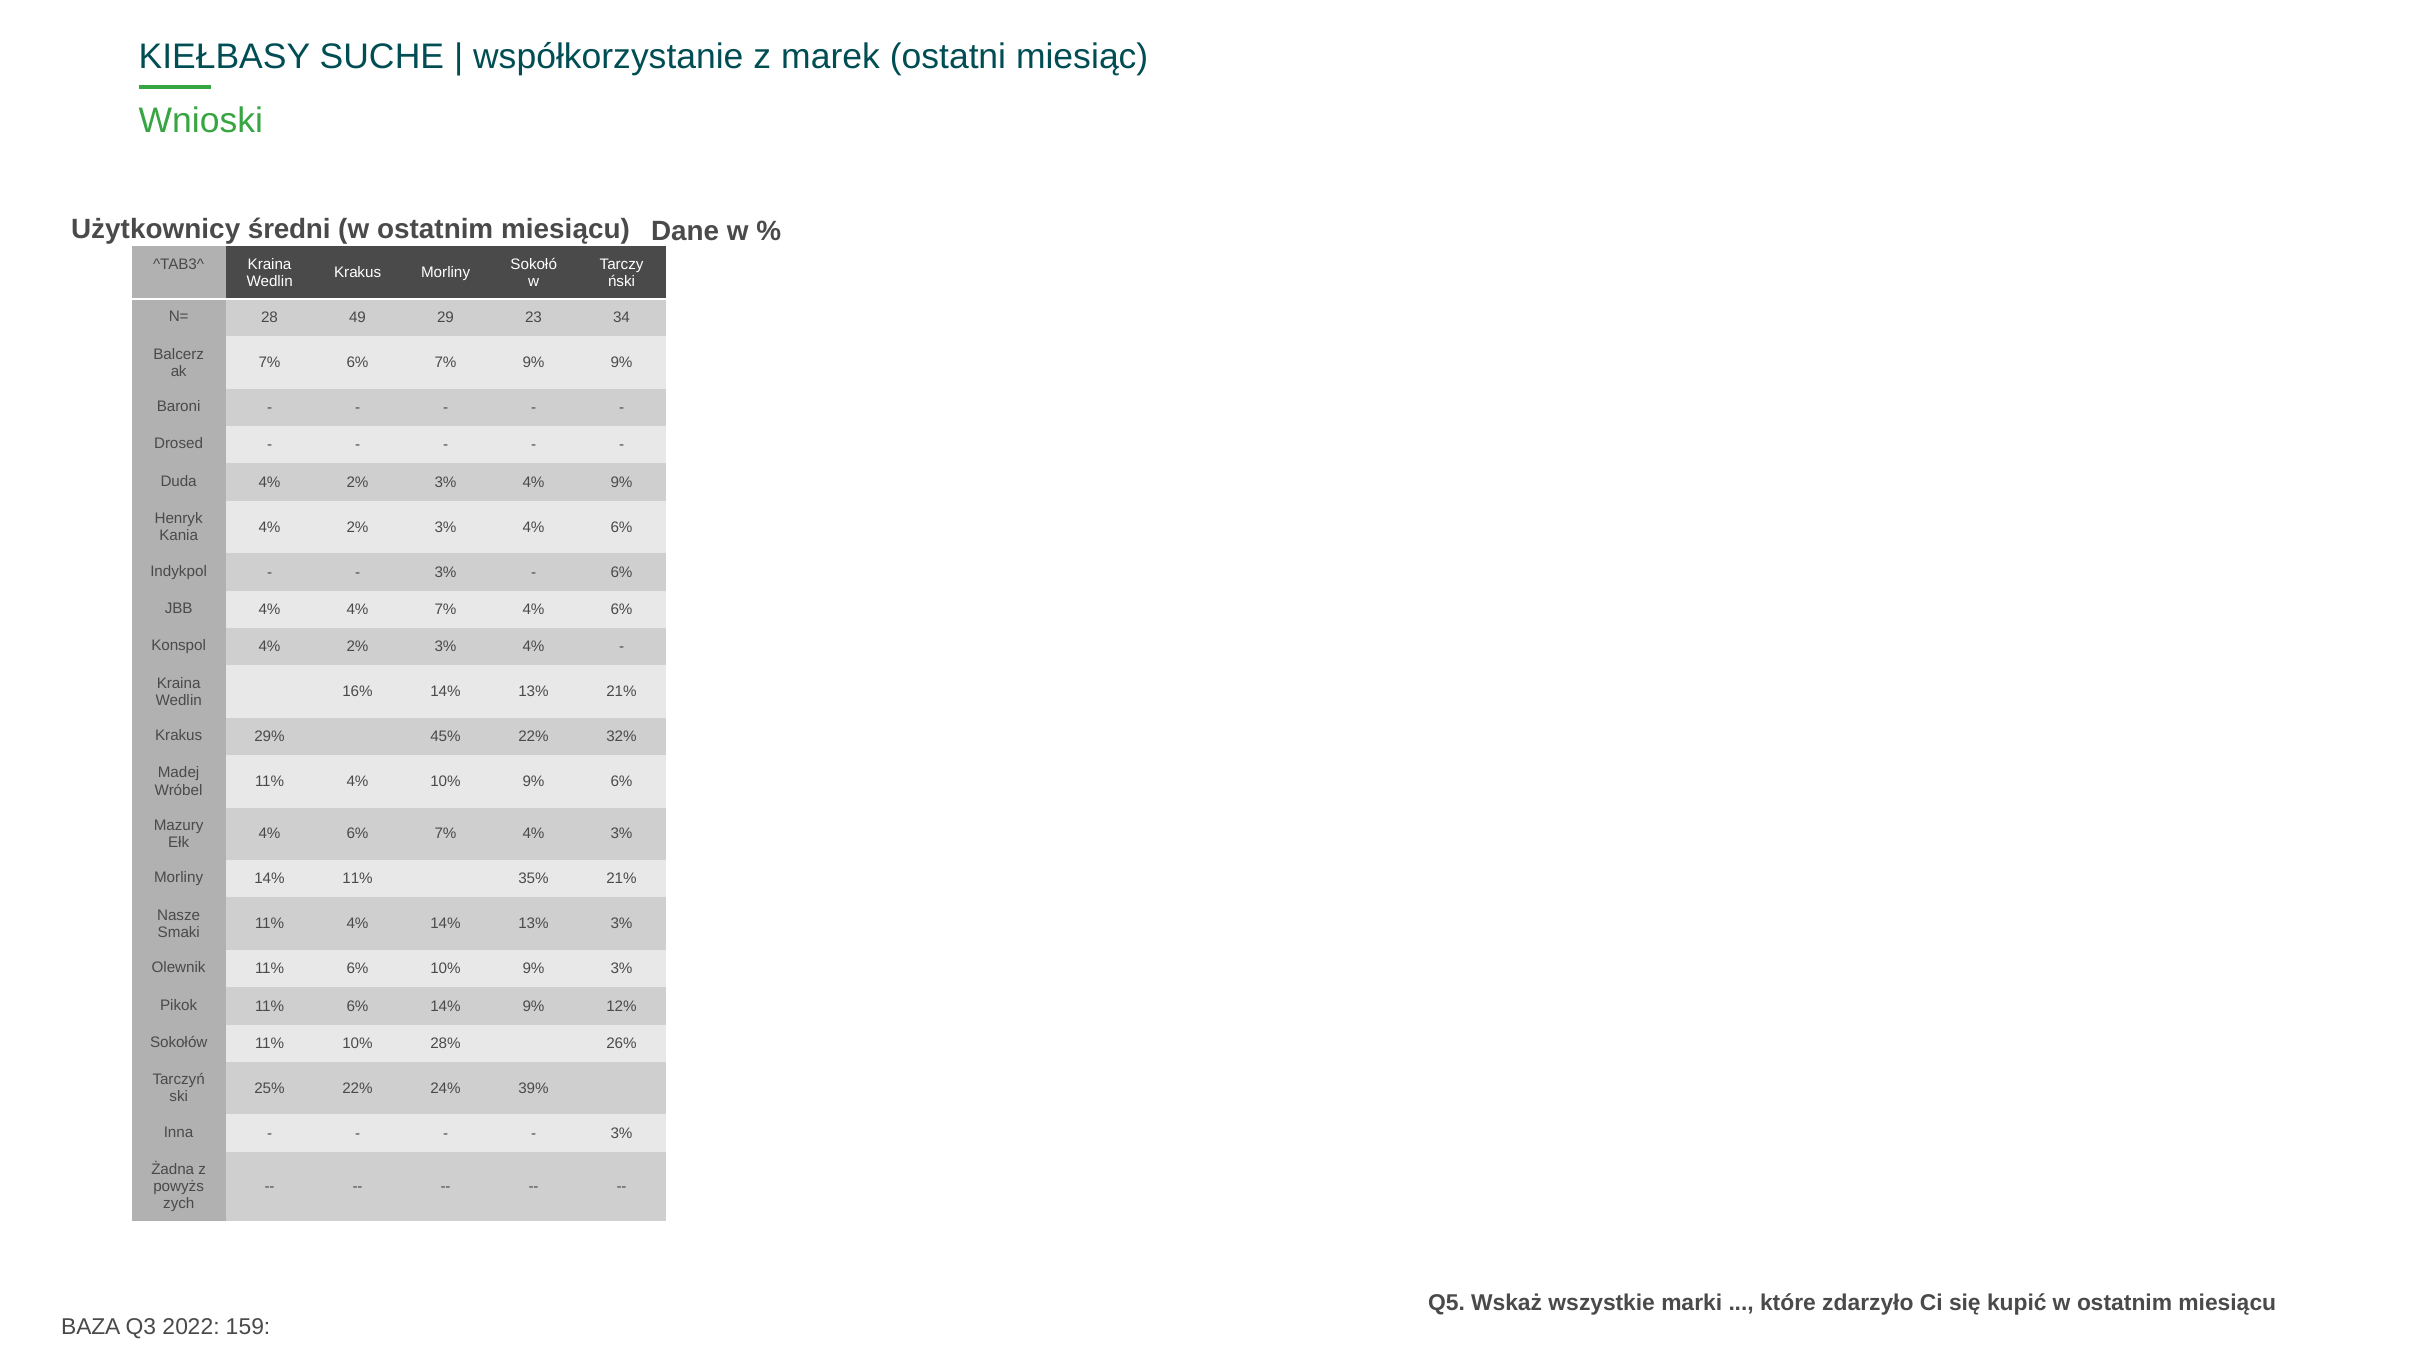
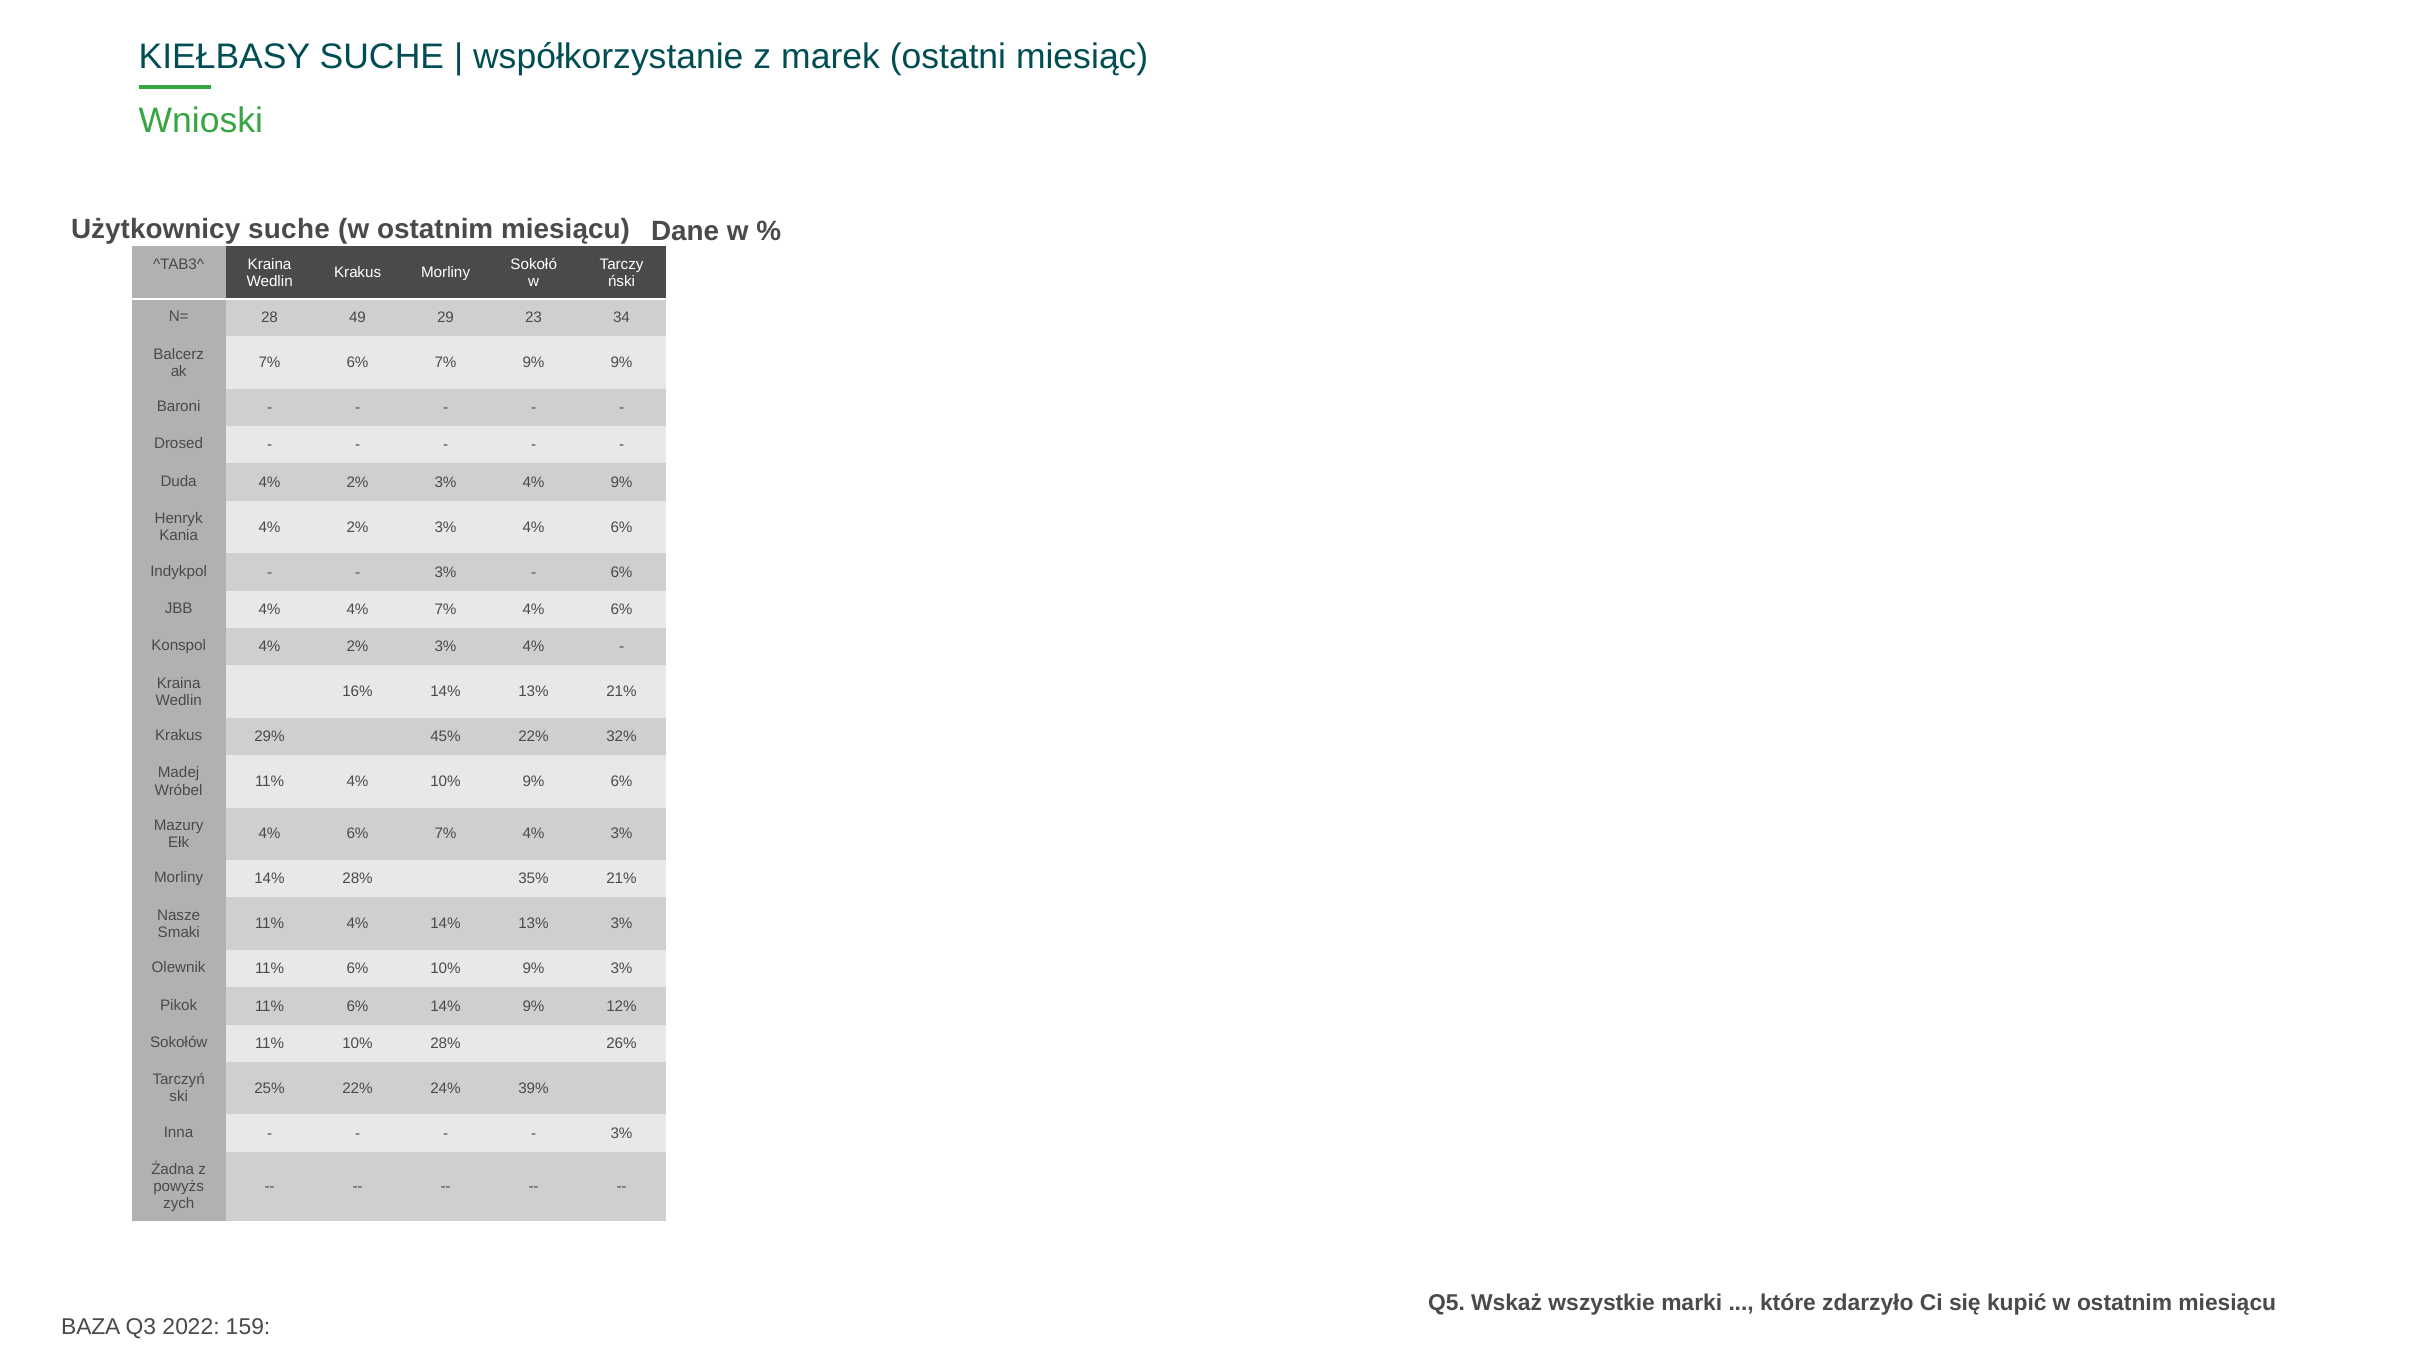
Użytkownicy średni: średni -> suche (289, 229)
14% 11%: 11% -> 28% (358, 879)
